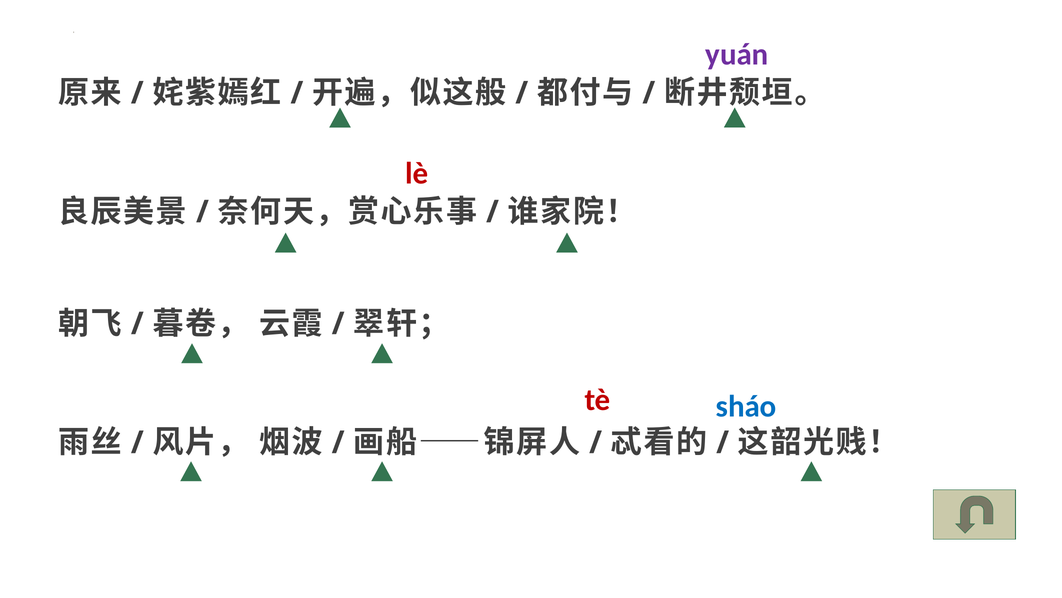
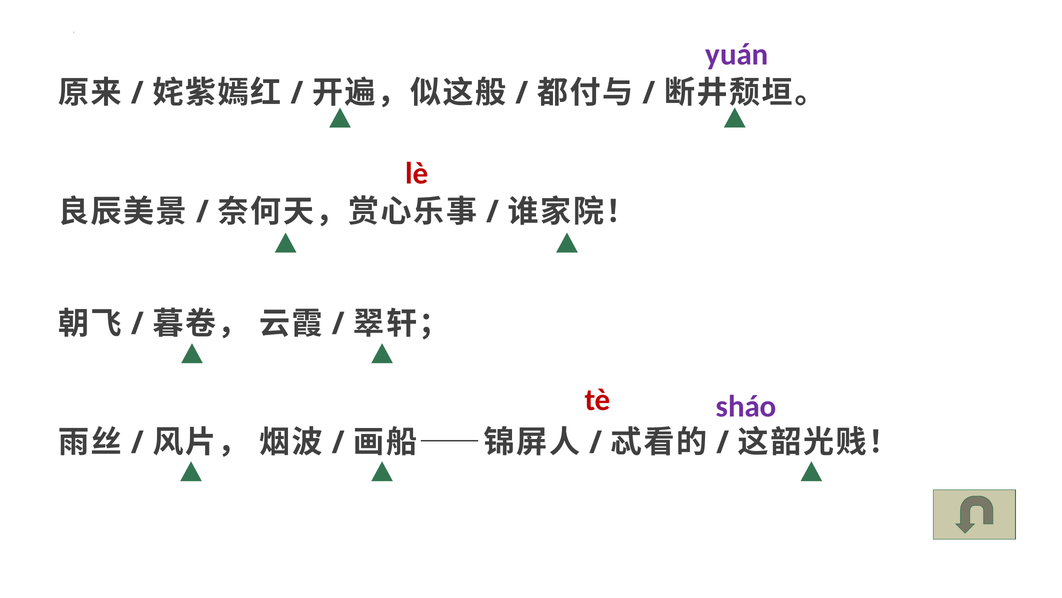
sháo colour: blue -> purple (746, 406)
